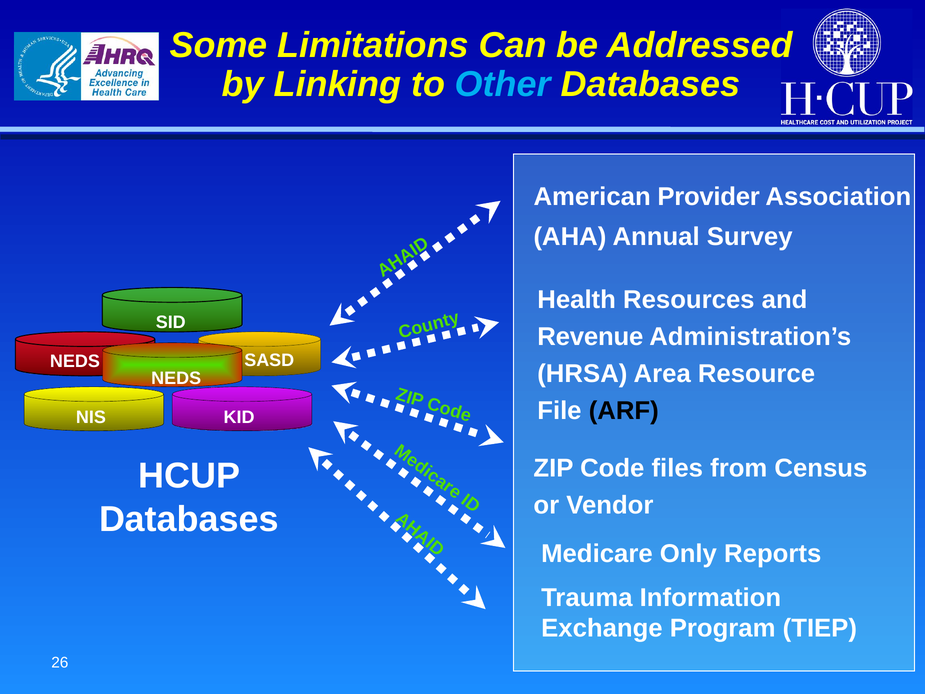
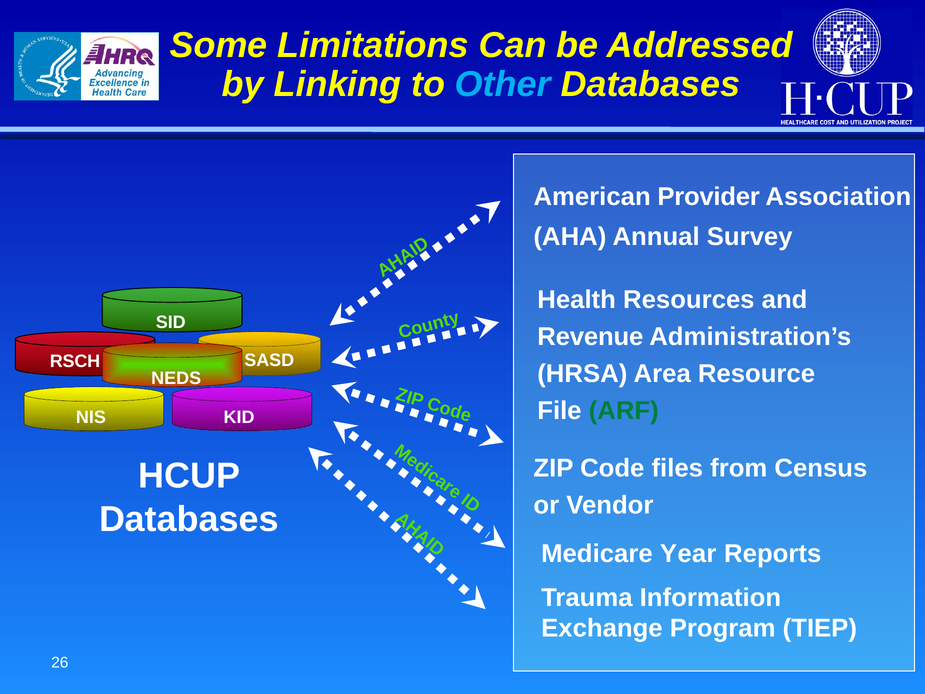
NEDS: NEDS -> RSCH (75, 361)
ARF colour: black -> green (624, 411)
Only: Only -> Year (688, 554)
